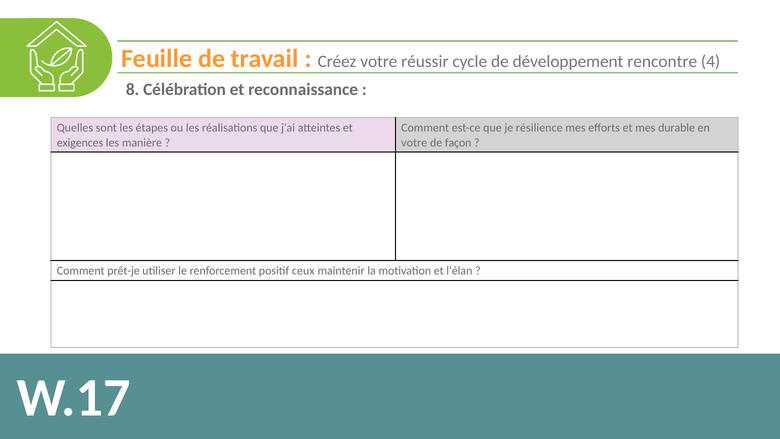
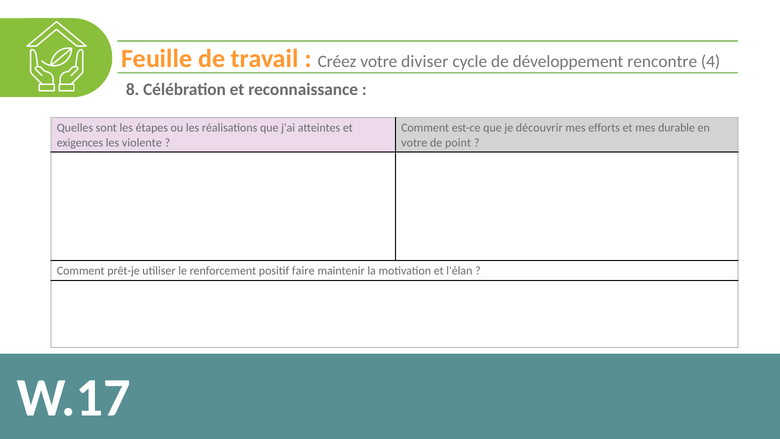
réussir: réussir -> diviser (425, 61)
résilience: résilience -> découvrir (539, 128)
manière: manière -> violente (142, 143)
façon: façon -> point (458, 143)
ceux: ceux -> faire (303, 271)
